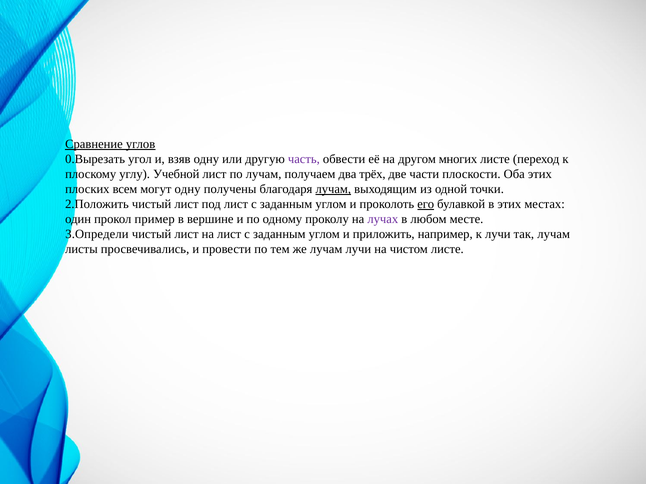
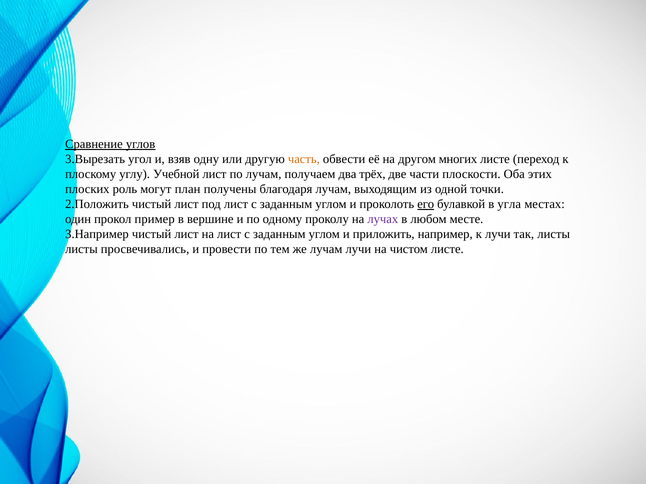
0.Вырезать: 0.Вырезать -> 3.Вырезать (95, 159)
часть colour: purple -> orange (304, 159)
всем: всем -> роль (125, 189)
могут одну: одну -> план (188, 189)
лучам underline: present -> none (333, 189)
в этих: этих -> угла (509, 204)
3.Определи: 3.Определи -> 3.Например (97, 235)
так лучам: лучам -> листы (554, 235)
